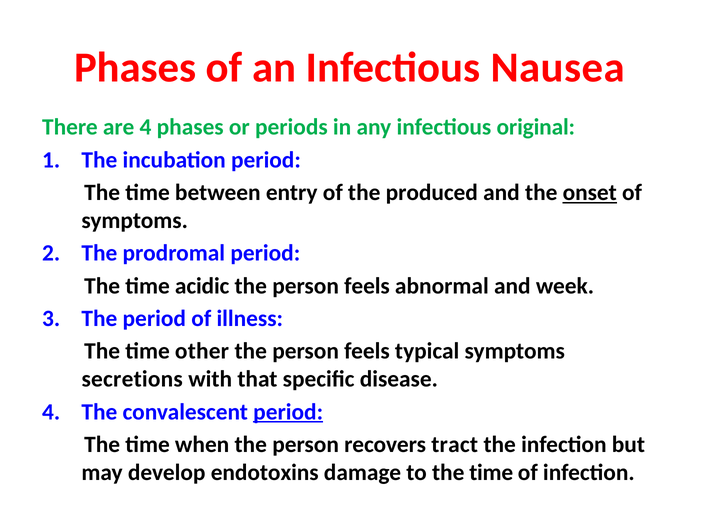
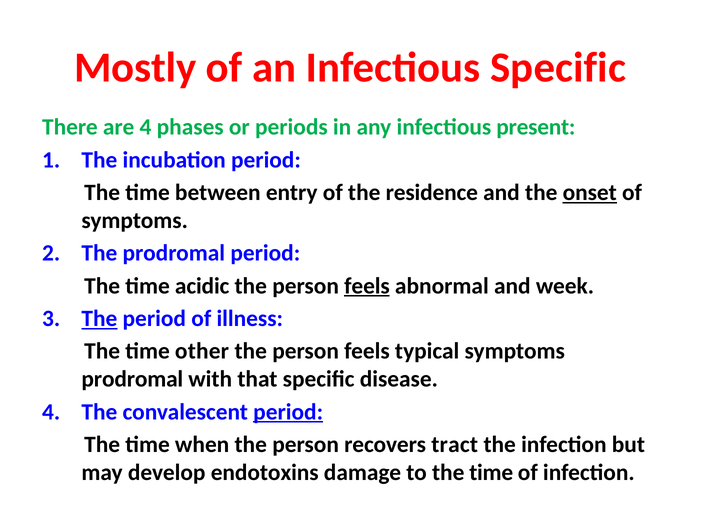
Phases: Phases -> Mostly (135, 68)
Infectious Nausea: Nausea -> Specific (558, 68)
original: original -> present (536, 127)
produced: produced -> residence (432, 193)
feels underline: none -> present (367, 286)
The underline: none -> present (99, 319)
secretions: secretions -> prodromal (132, 380)
